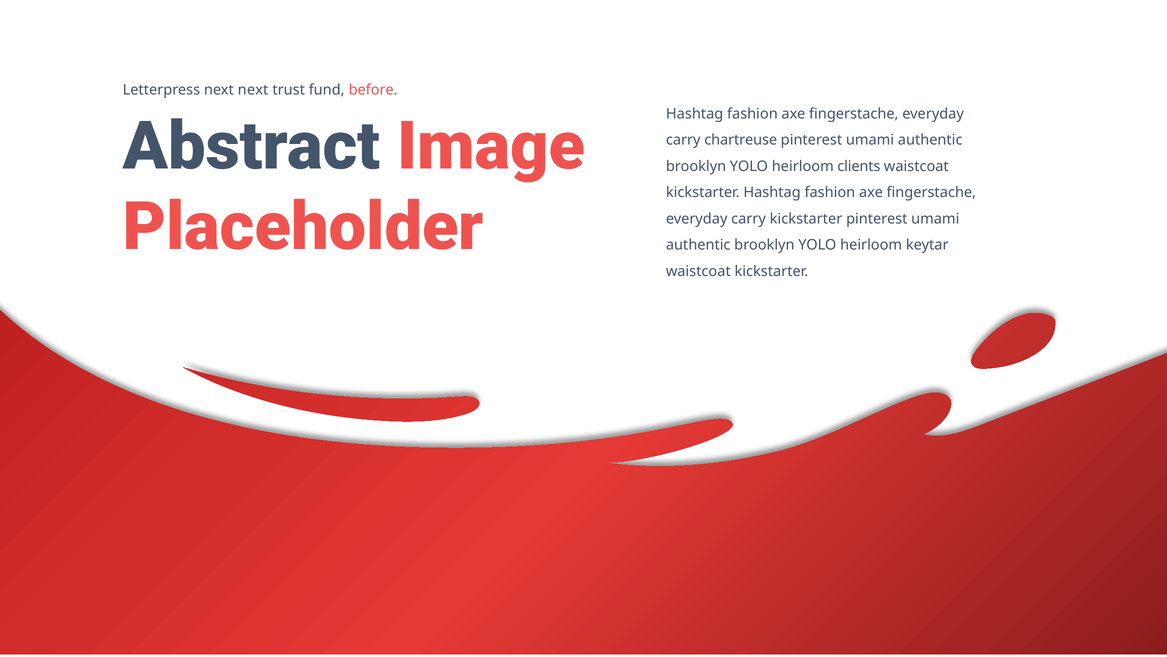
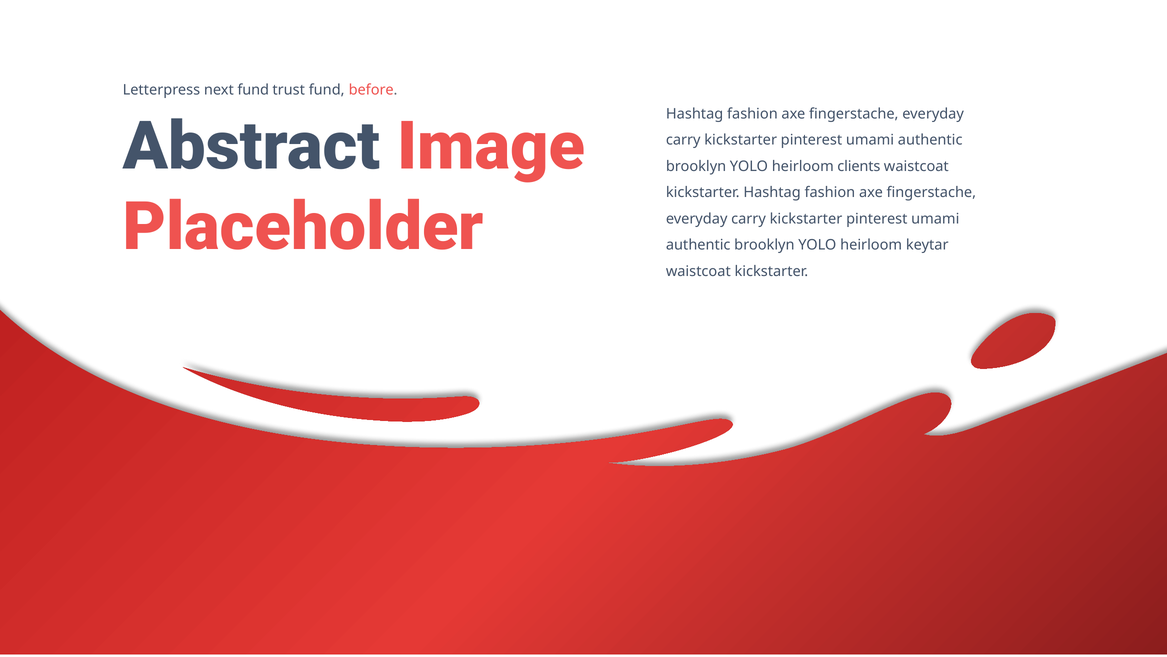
next next: next -> fund (253, 90)
chartreuse: chartreuse -> kickstarter (741, 140)
